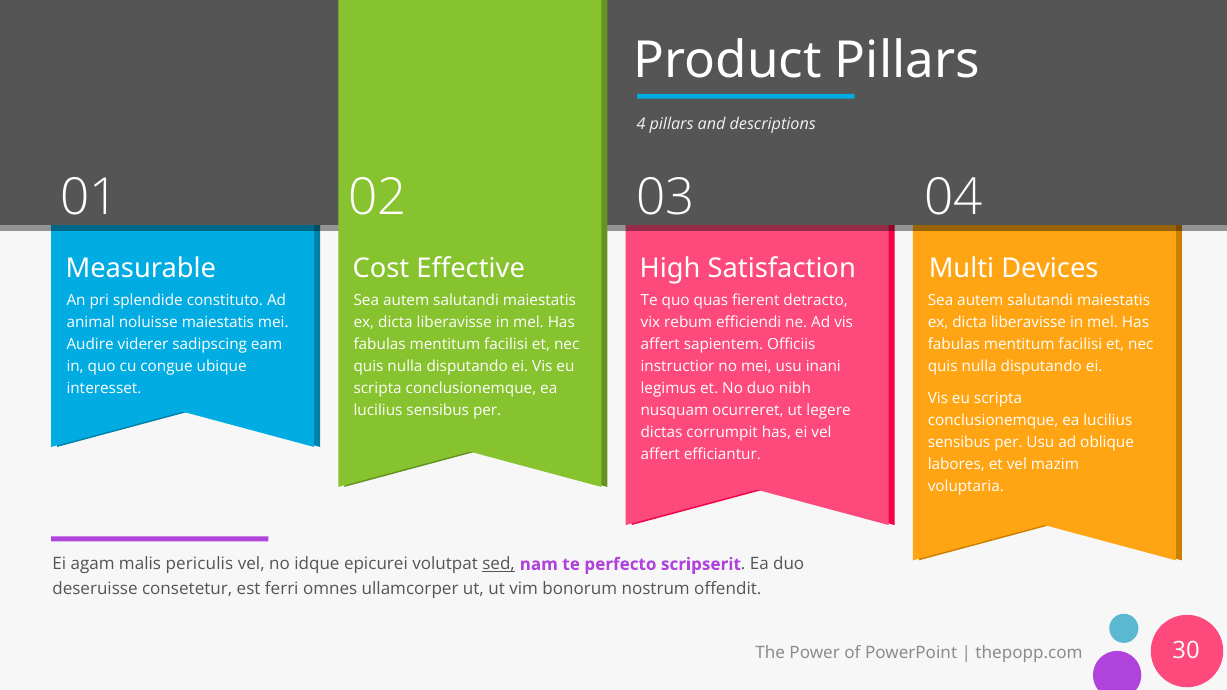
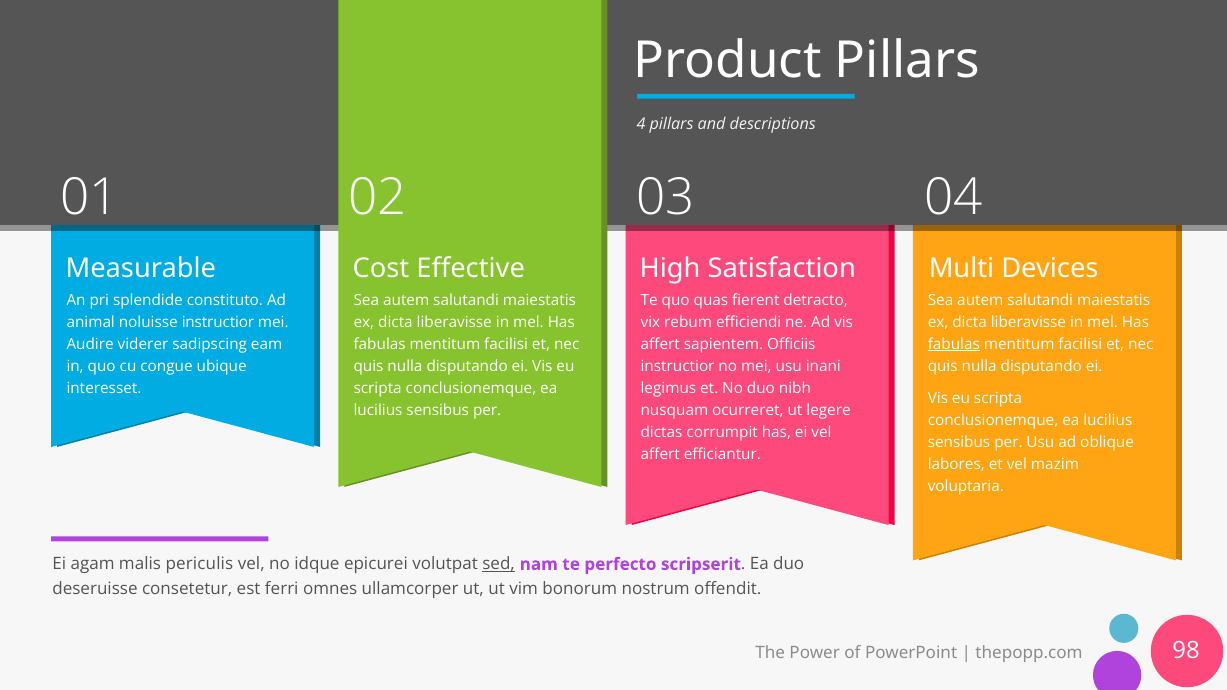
noluisse maiestatis: maiestatis -> instructior (218, 322)
fabulas underline: none -> present (954, 344)
30: 30 -> 98 (1186, 651)
